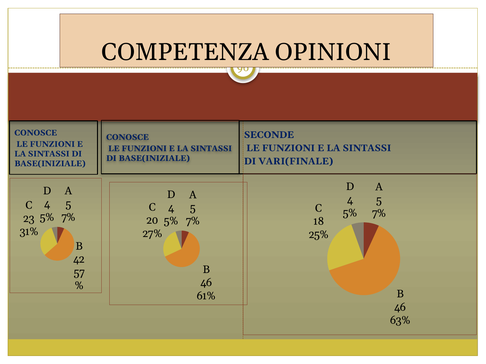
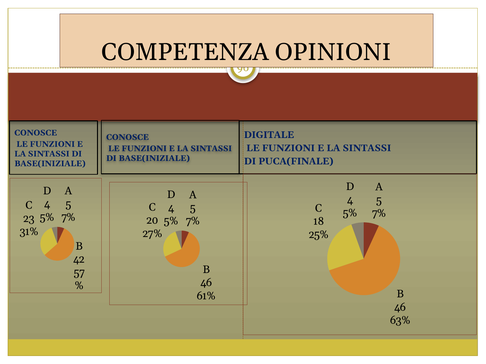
SECONDE: SECONDE -> DIGITALE (269, 135)
VARI(FINALE: VARI(FINALE -> PUCA(FINALE (296, 161)
